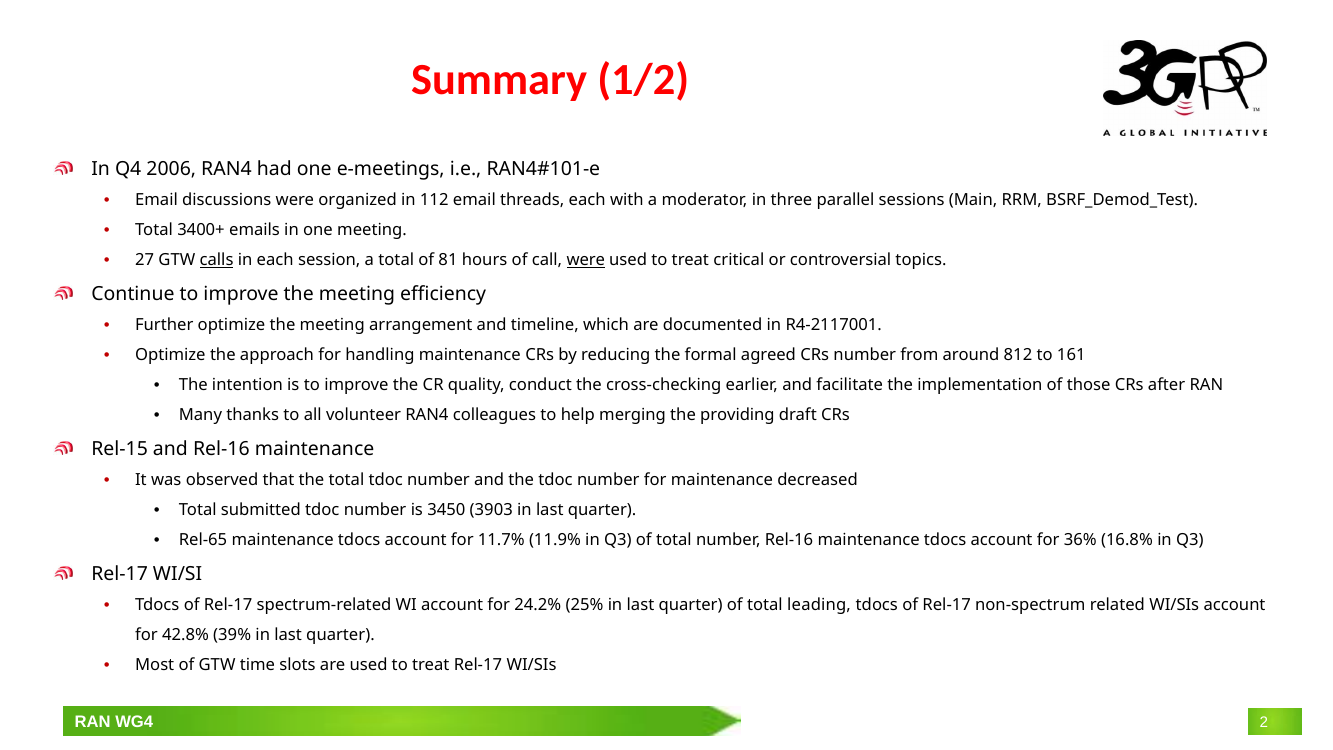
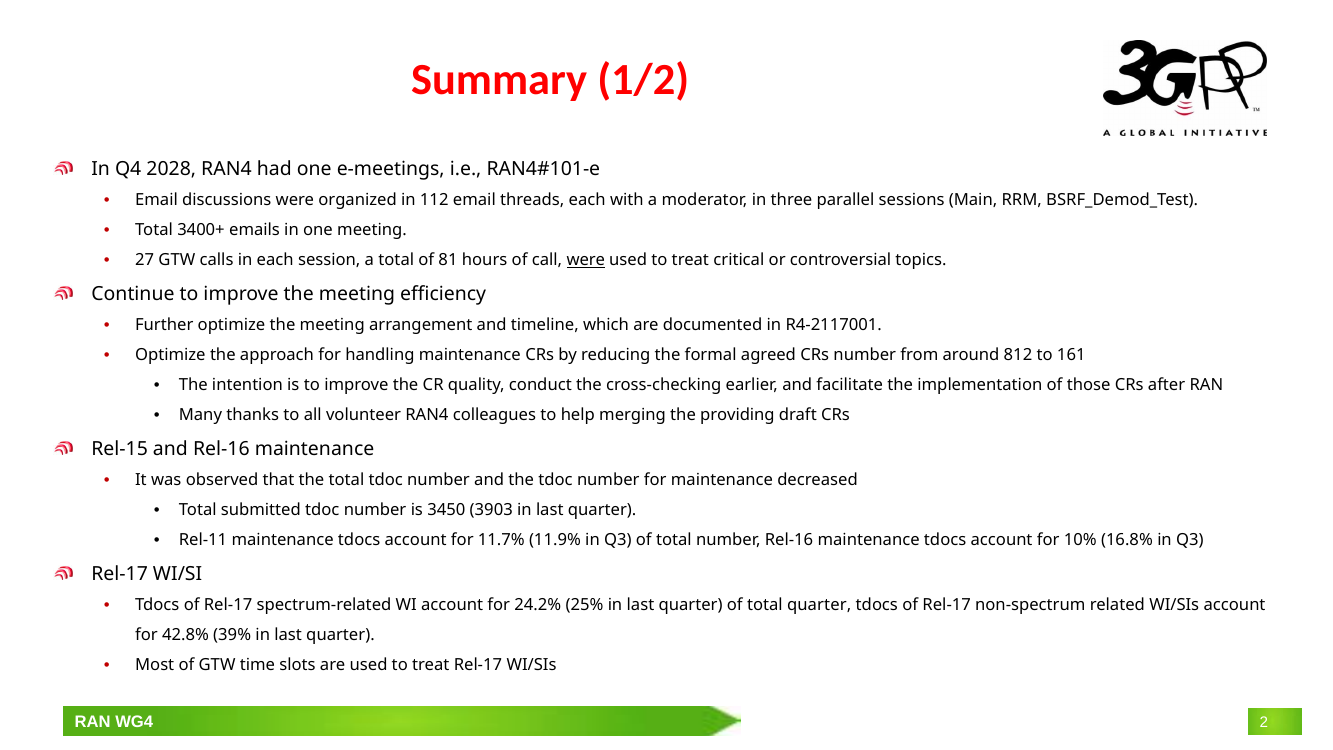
2006: 2006 -> 2028 (171, 169)
calls underline: present -> none (217, 260)
Rel-65: Rel-65 -> Rel-11 (203, 540)
36%: 36% -> 10% (1080, 540)
total leading: leading -> quarter (819, 605)
